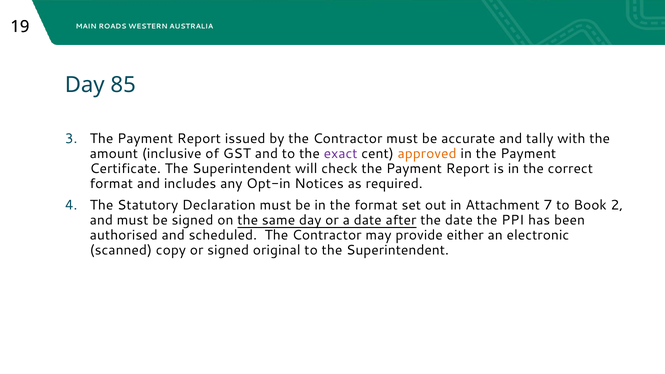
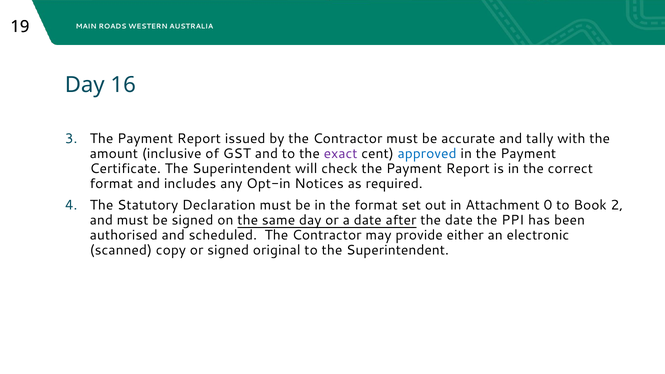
85: 85 -> 16 (123, 85)
approved colour: orange -> blue (427, 154)
7: 7 -> 0 (548, 205)
